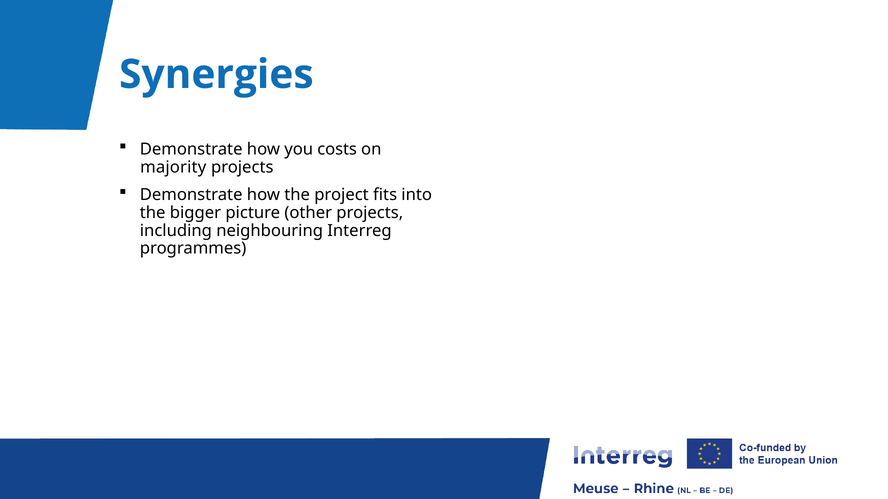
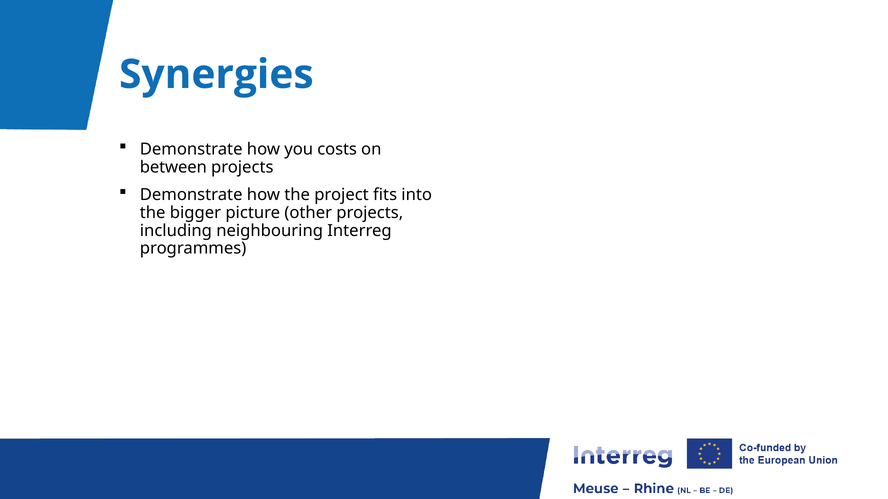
majority: majority -> between (173, 168)
